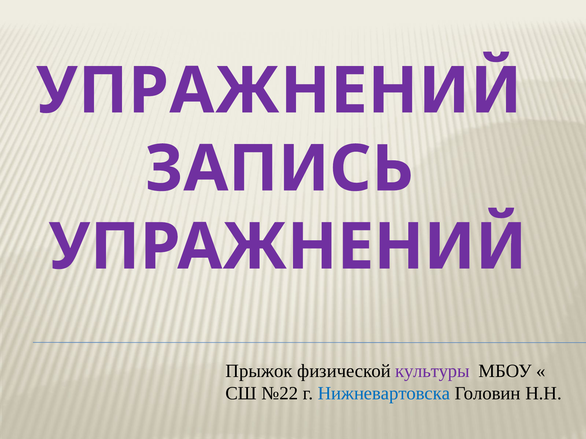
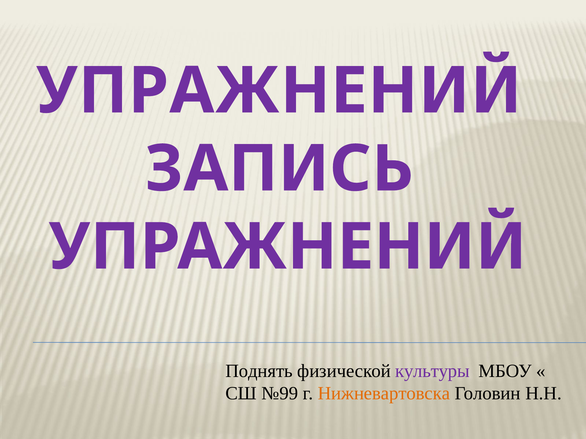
Прыжок: Прыжок -> Поднять (259, 371)
№22: №22 -> №99 (280, 394)
Нижневартовска colour: blue -> orange (384, 394)
